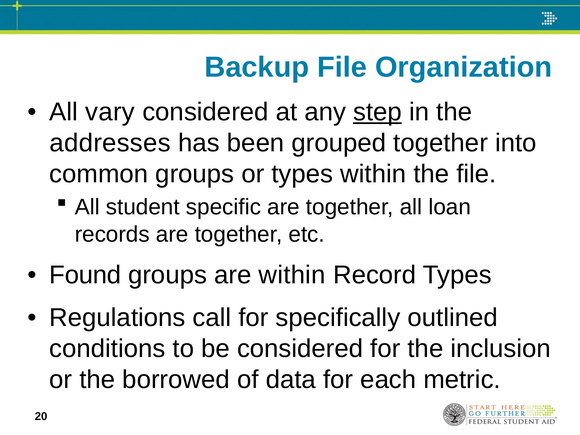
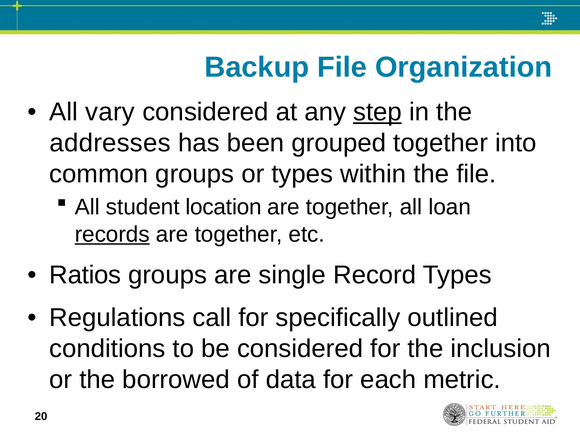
specific: specific -> location (224, 207)
records underline: none -> present (112, 234)
Found: Found -> Ratios (85, 275)
are within: within -> single (292, 275)
